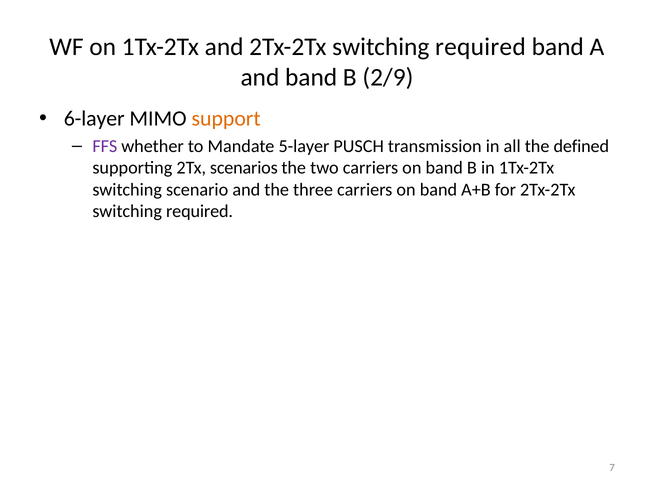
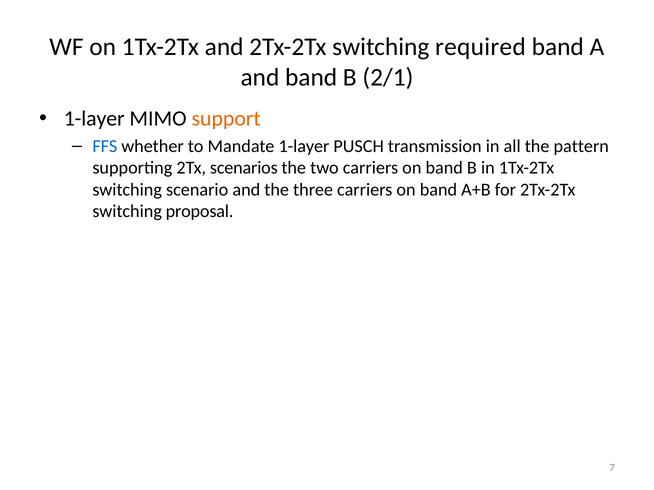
2/9: 2/9 -> 2/1 (388, 78)
6-layer: 6-layer -> 1-layer (94, 119)
FFS colour: purple -> blue (105, 146)
Mandate 5-layer: 5-layer -> 1-layer (304, 146)
defined: defined -> pattern (581, 146)
required: required -> proposal (200, 212)
